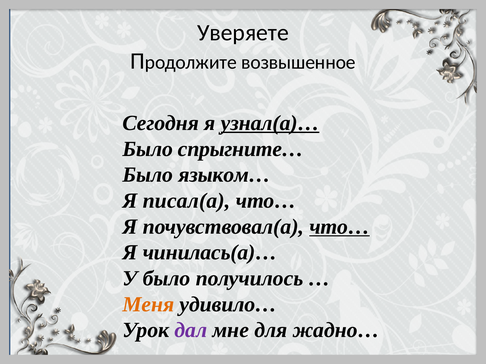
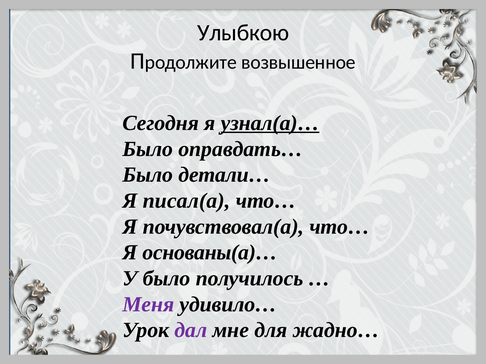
Уверяете: Уверяете -> Улыбкою (243, 33)
спрыгните…: спрыгните… -> оправдать… (241, 149)
языком…: языком… -> детали… (224, 175)
что… underline: present -> none (339, 227)
чинилась(а)…: чинилась(а)… -> основаны(а)… (210, 253)
Меня colour: orange -> purple (148, 305)
